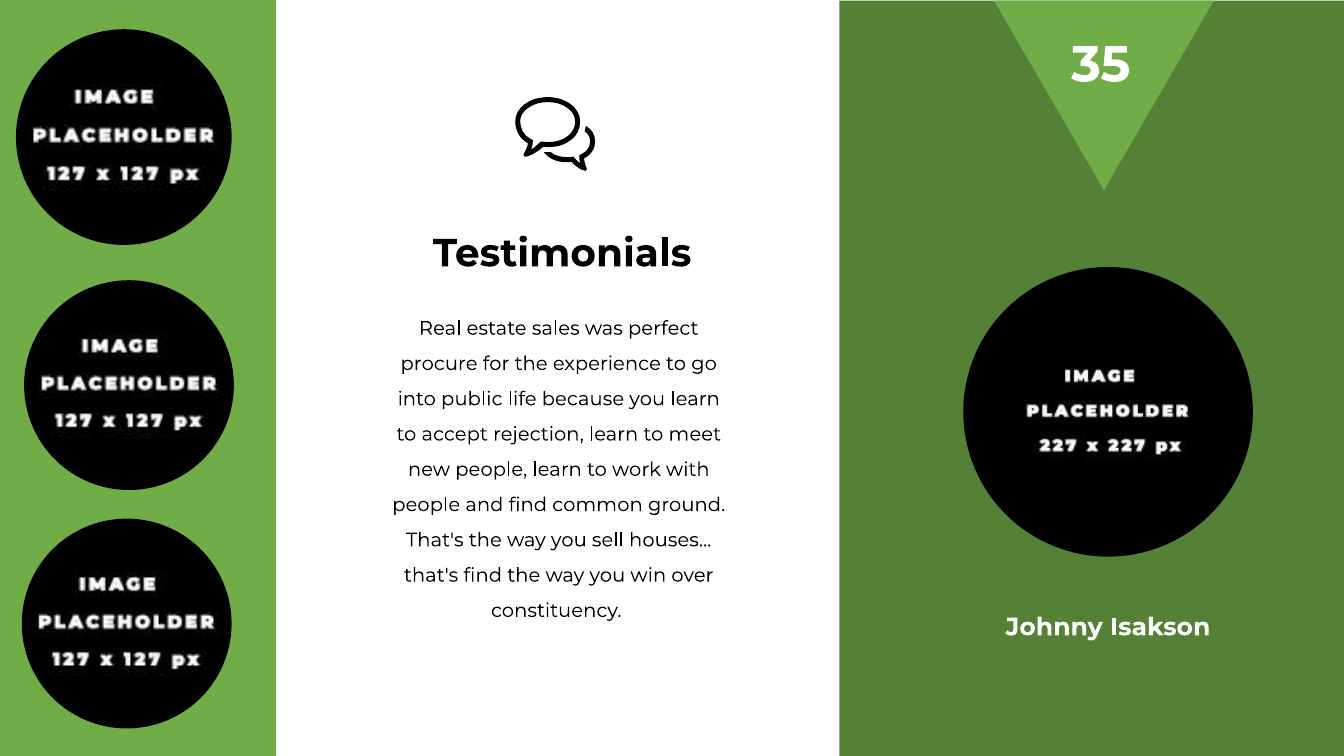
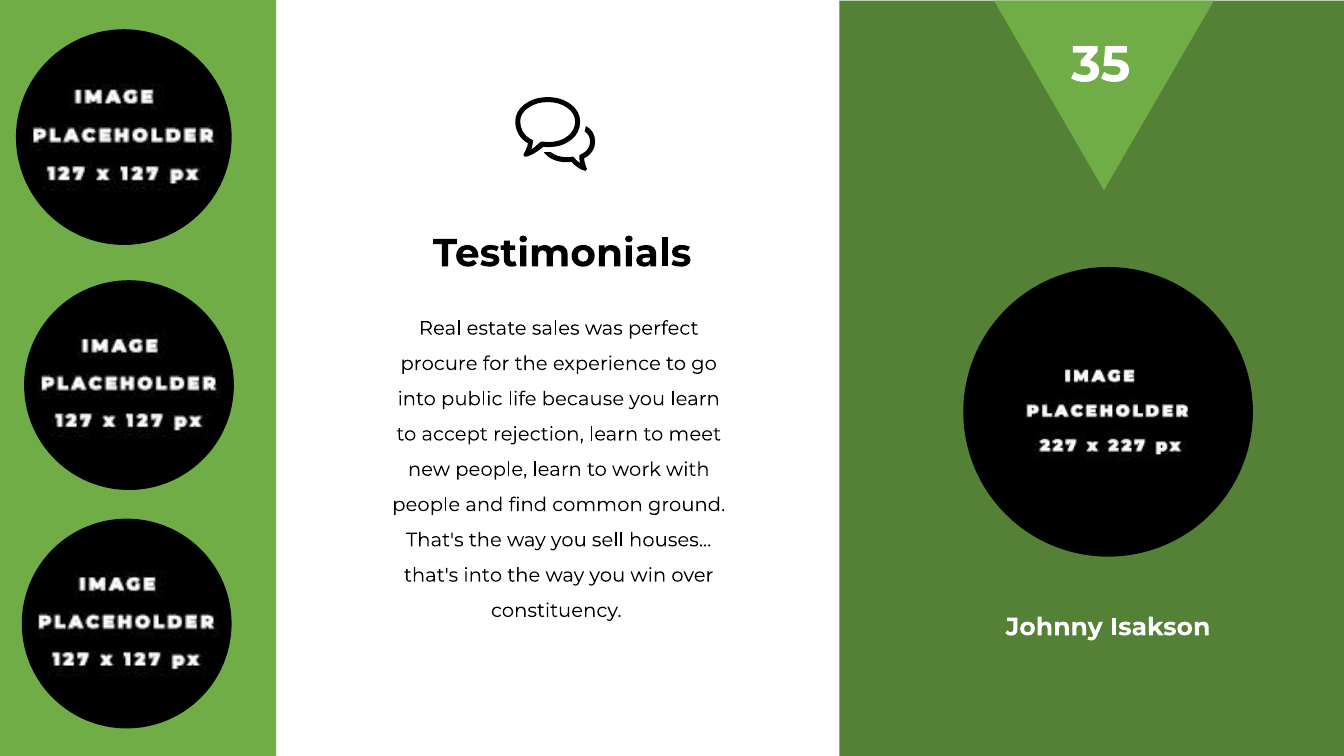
that's find: find -> into (483, 575)
